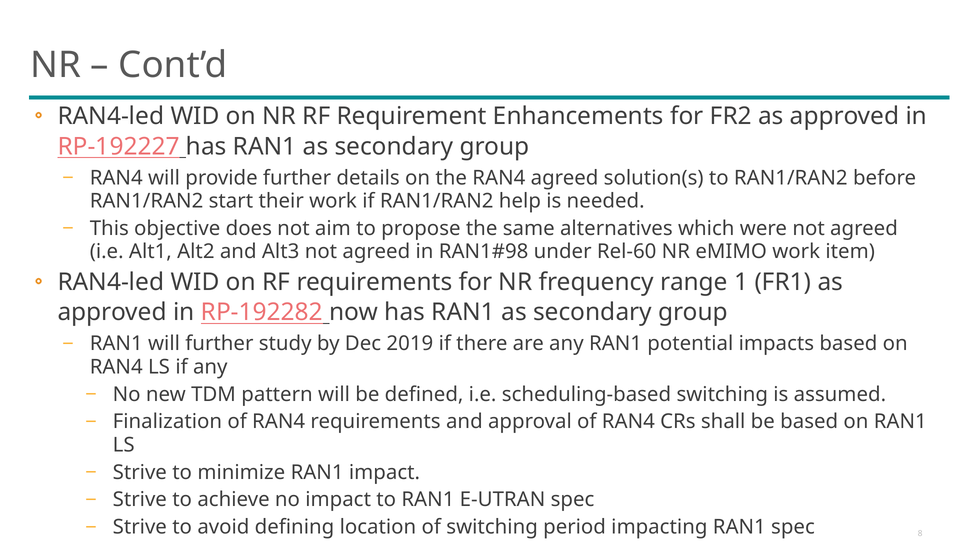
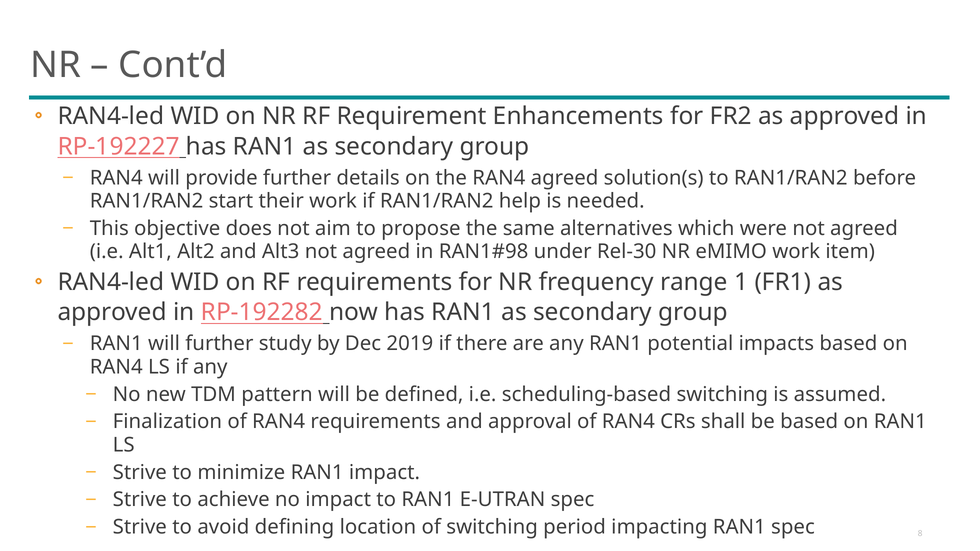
Rel-60: Rel-60 -> Rel-30 (627, 252)
